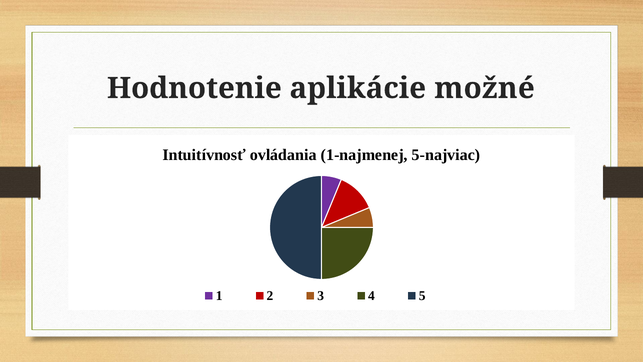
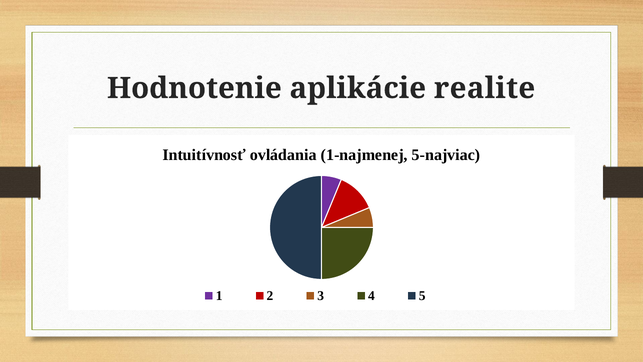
možné: možné -> realite (485, 88)
